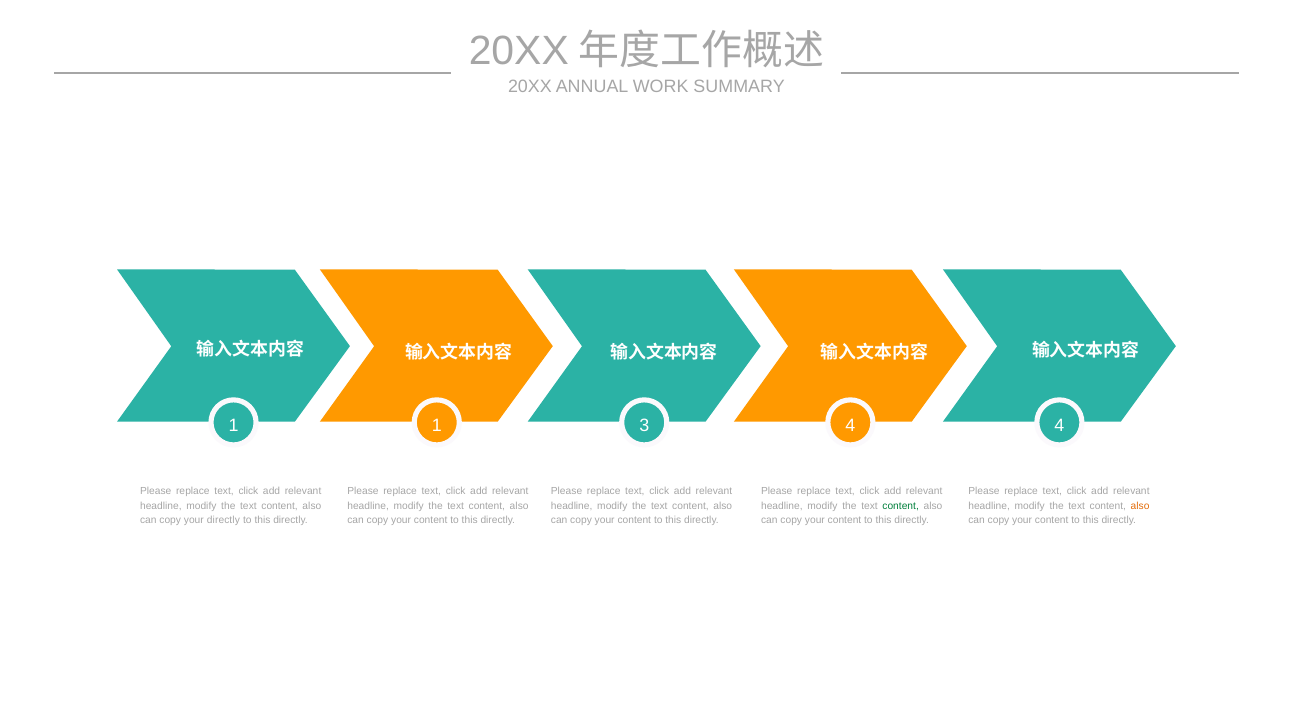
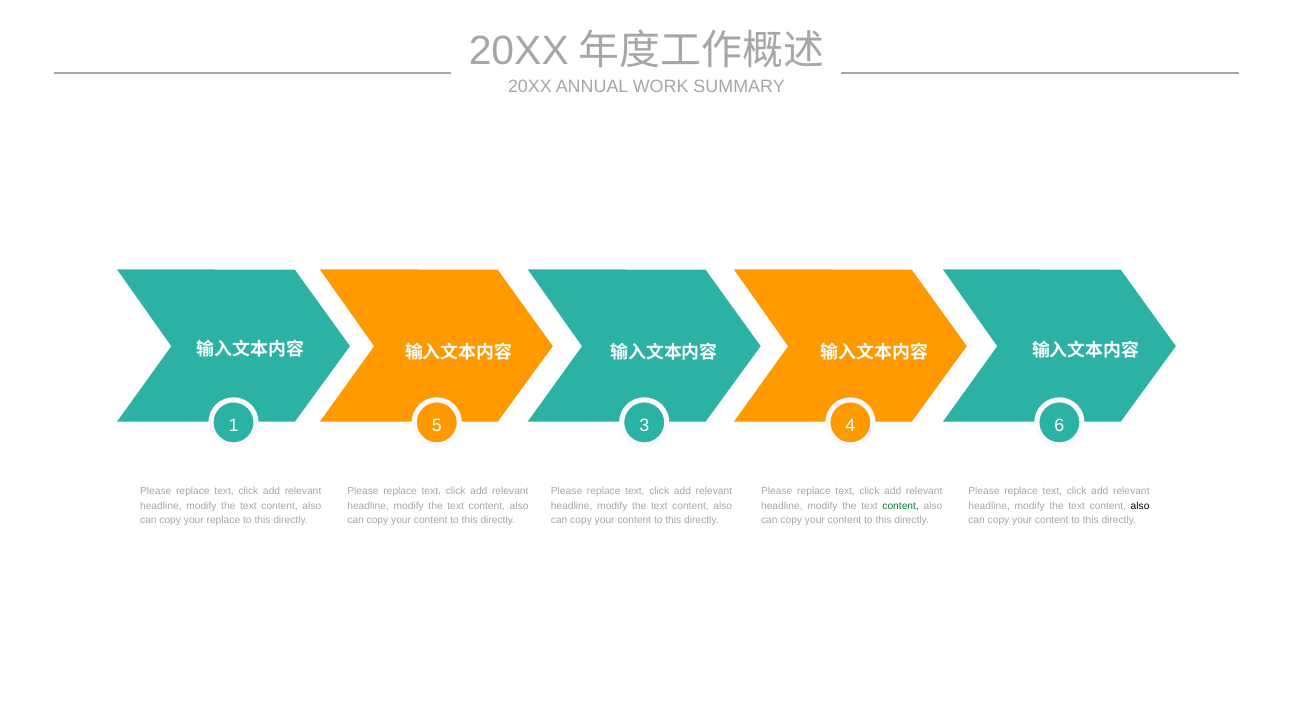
1 1: 1 -> 5 (437, 426)
4 4: 4 -> 6 (1059, 426)
also colour: orange -> black (1140, 506)
your directly: directly -> replace (223, 521)
